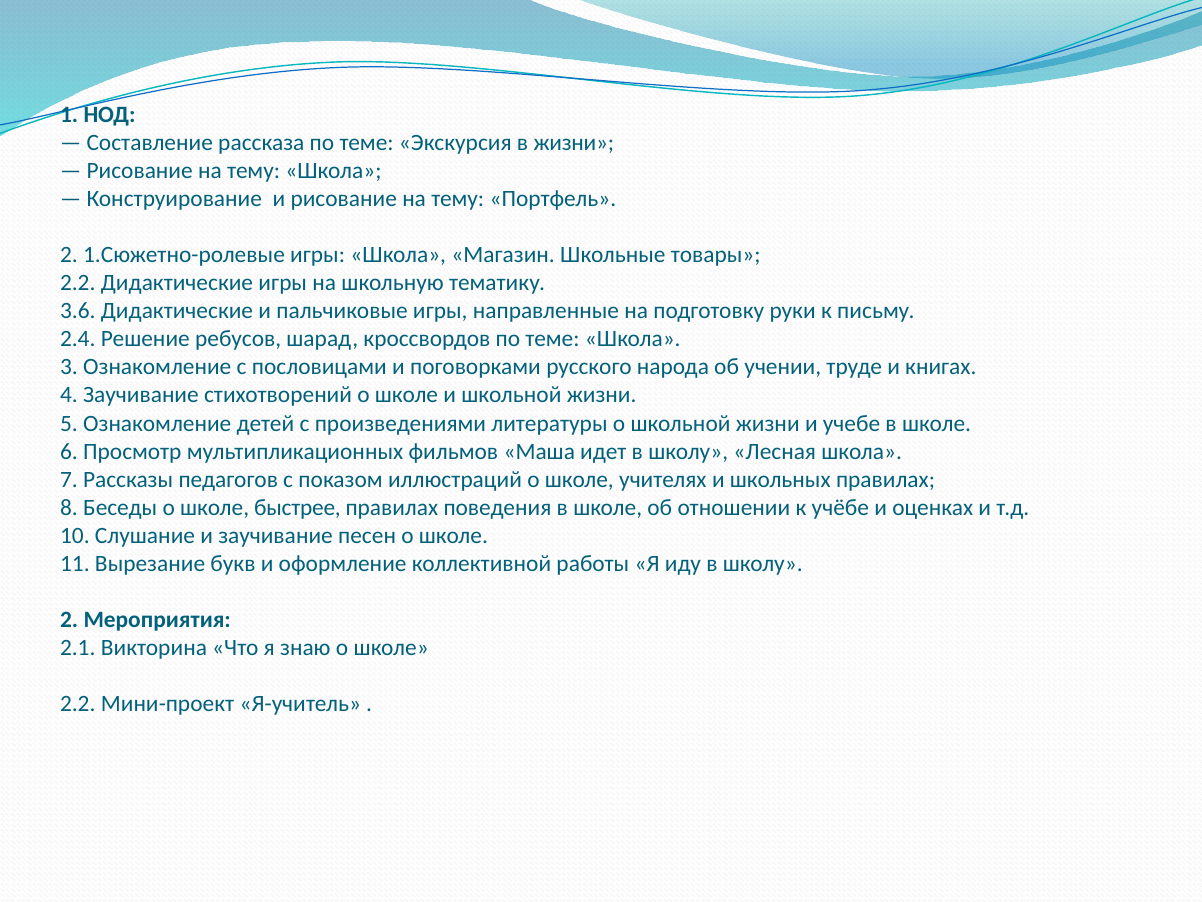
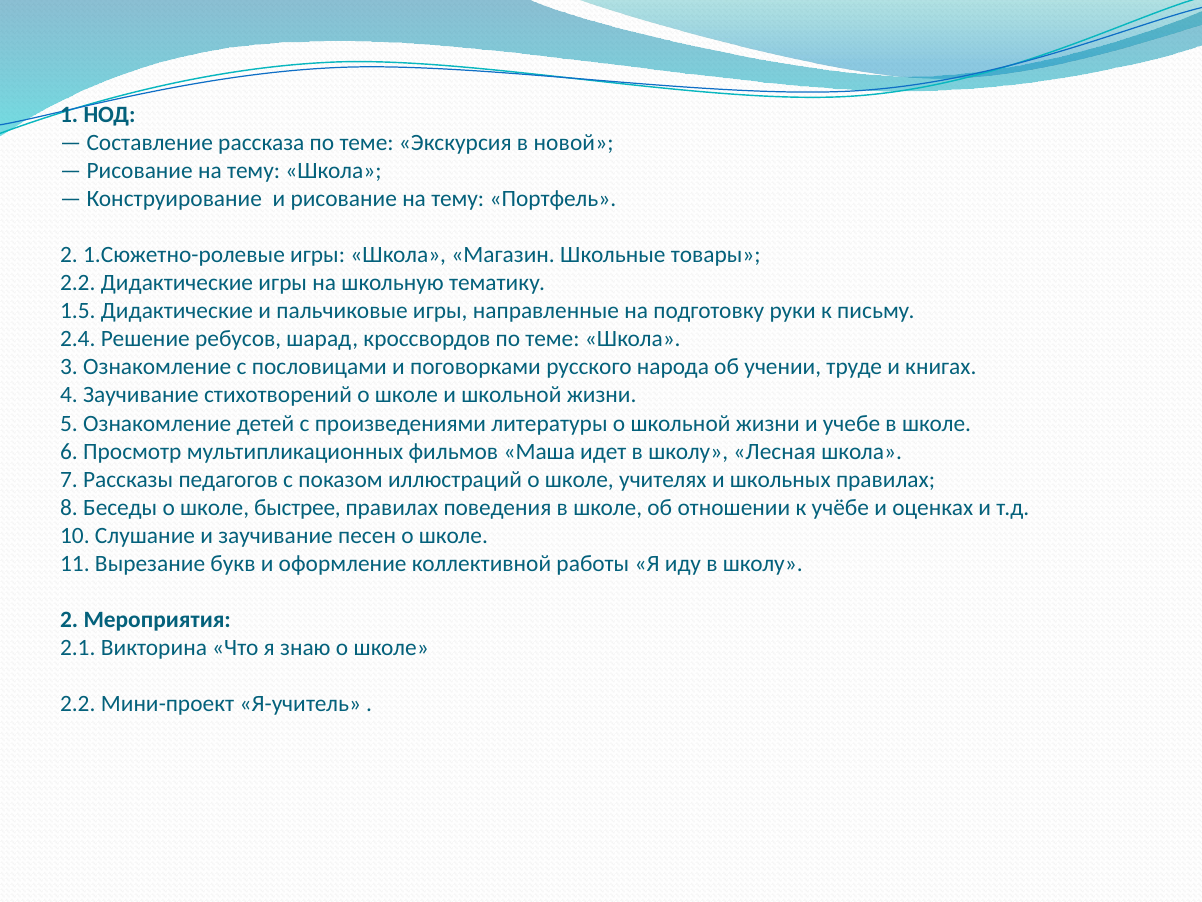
в жизни: жизни -> новой (574, 142)
3.6: 3.6 -> 1.5 (78, 311)
